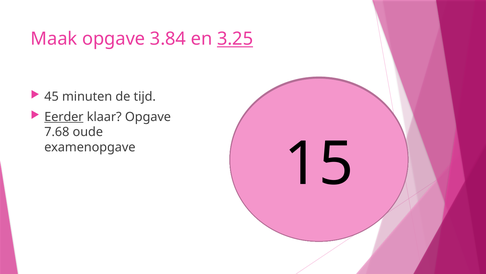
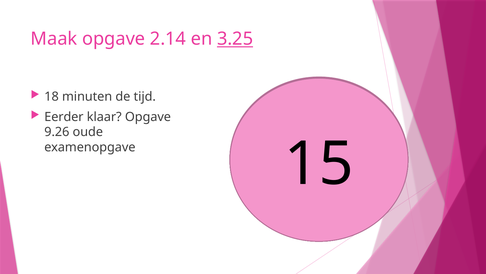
3.84: 3.84 -> 2.14 (168, 39)
45: 45 -> 18 (52, 96)
Eerder underline: present -> none (64, 117)
7.68: 7.68 -> 9.26 (57, 132)
